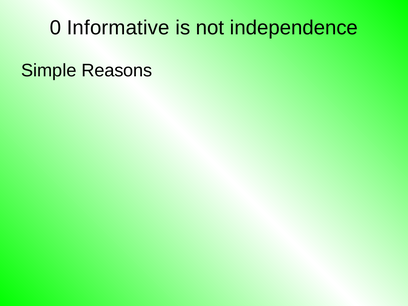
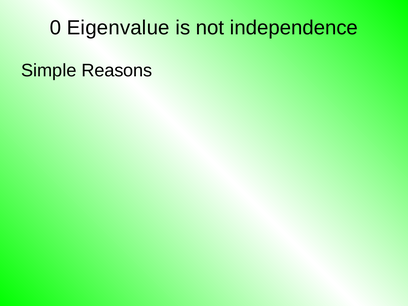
Informative: Informative -> Eigenvalue (118, 28)
